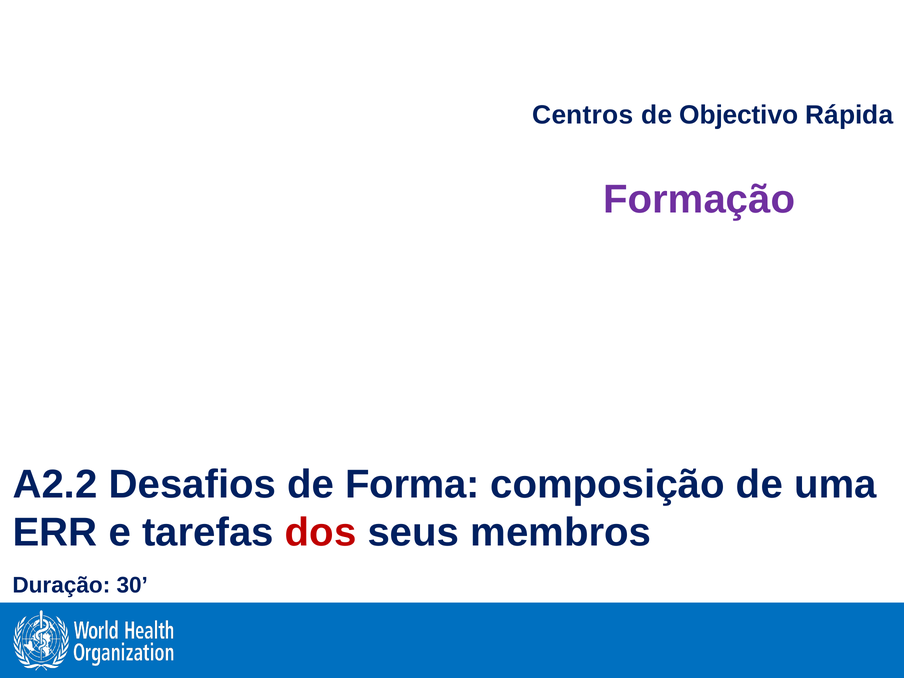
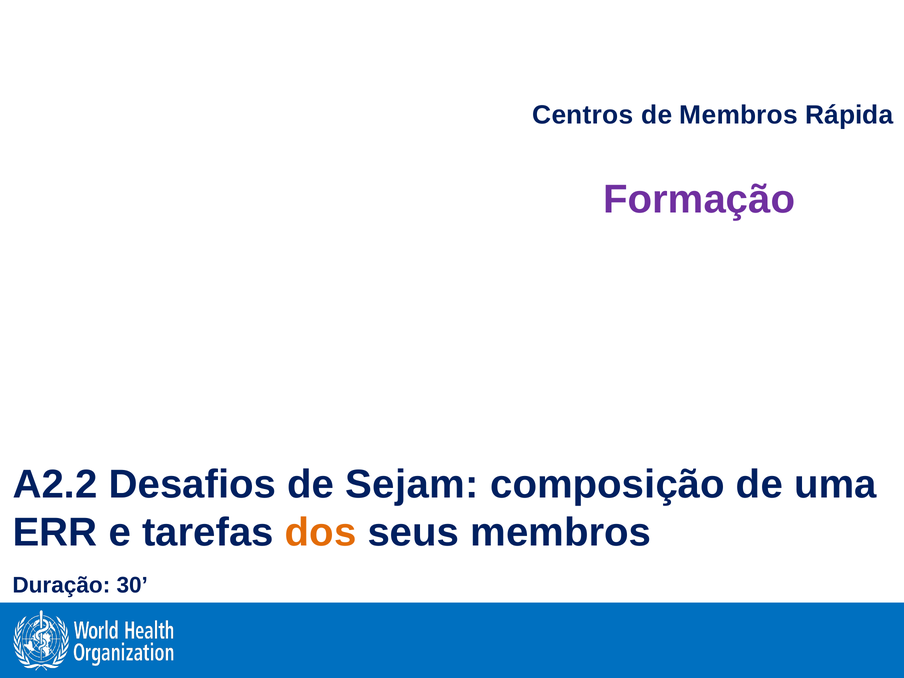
de Objectivo: Objectivo -> Membros (739, 115)
Forma: Forma -> Sejam (412, 484)
dos colour: red -> orange (321, 533)
